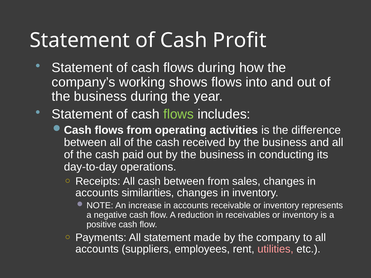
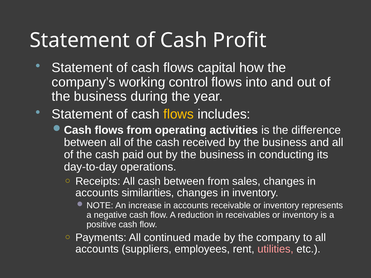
flows during: during -> capital (217, 68)
shows: shows -> control (188, 82)
flows colour: light green -> yellow (179, 114)
All statement: statement -> continued (167, 238)
